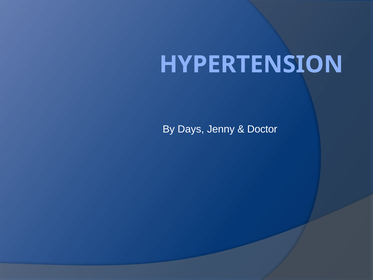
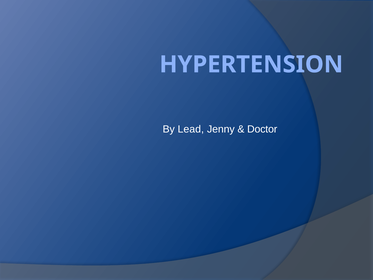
Days: Days -> Lead (191, 129)
